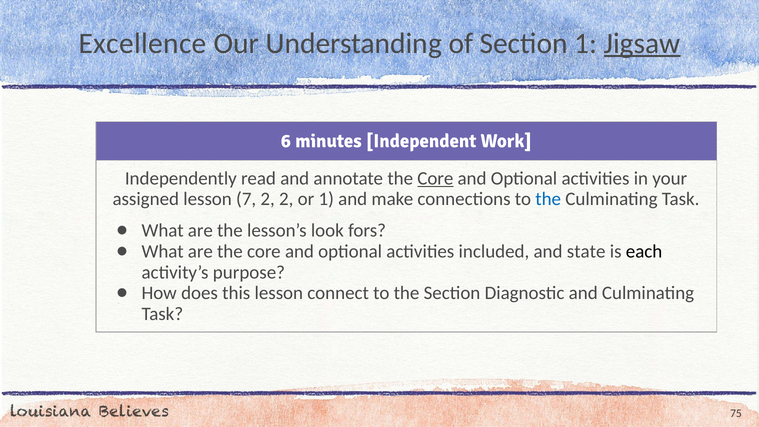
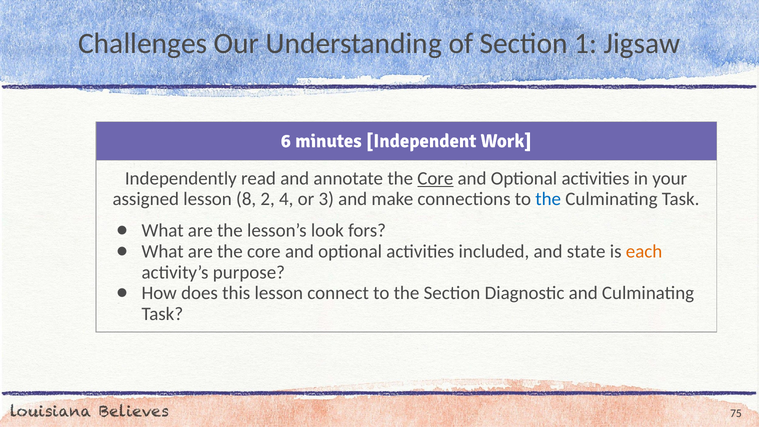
Excellence: Excellence -> Challenges (143, 43)
Jigsaw underline: present -> none (642, 43)
7: 7 -> 8 (246, 199)
2 2: 2 -> 4 (286, 199)
or 1: 1 -> 3 (326, 199)
each colour: black -> orange (644, 251)
